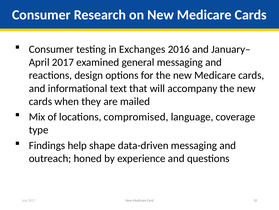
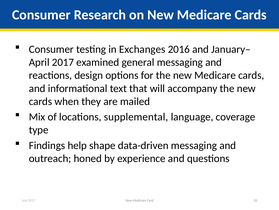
compromised: compromised -> supplemental (136, 117)
